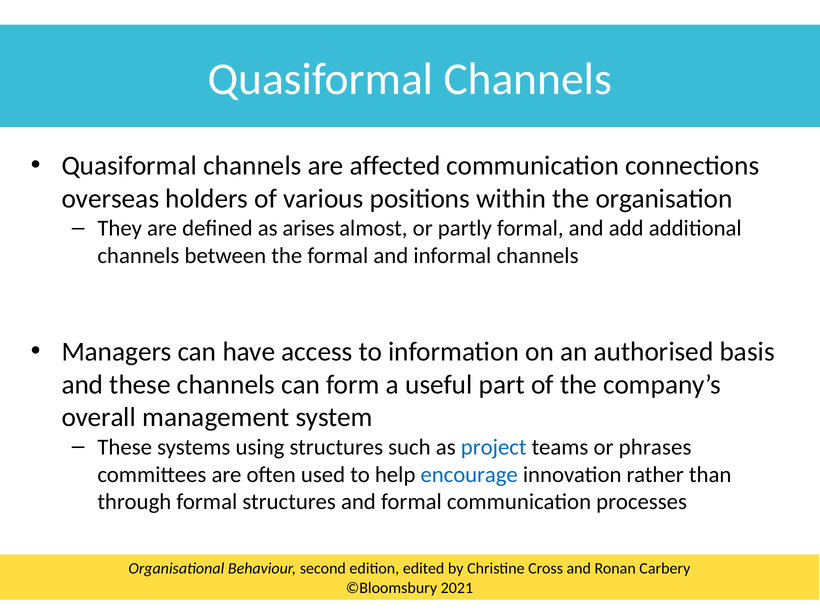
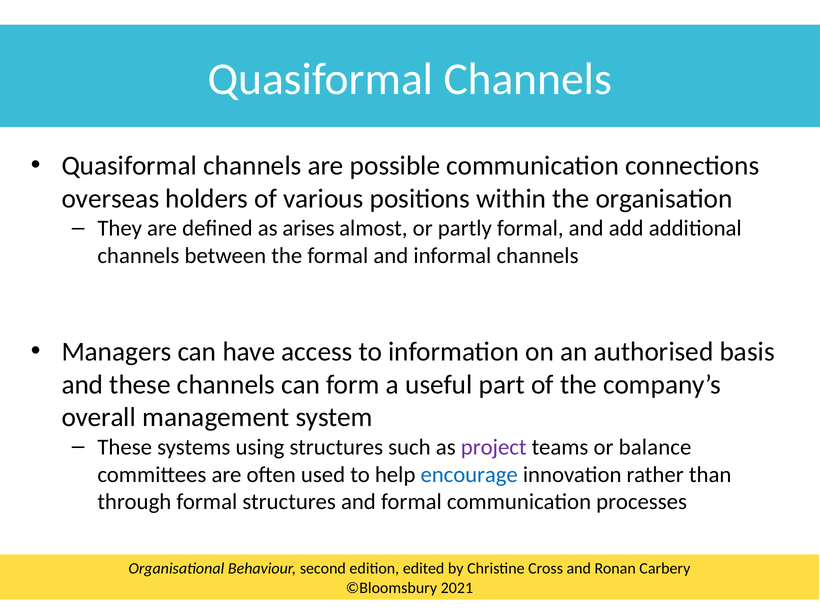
affected: affected -> possible (395, 166)
project colour: blue -> purple (494, 447)
phrases: phrases -> balance (655, 447)
